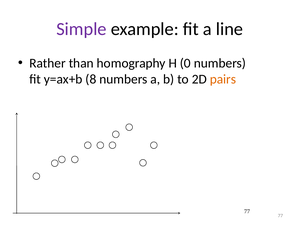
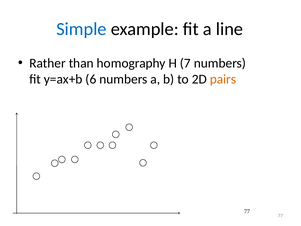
Simple colour: purple -> blue (81, 29)
0: 0 -> 7 (185, 63)
8: 8 -> 6 (91, 79)
